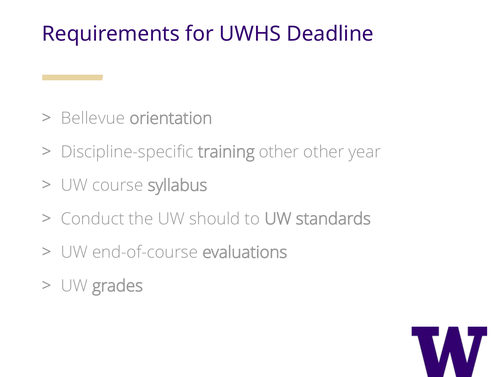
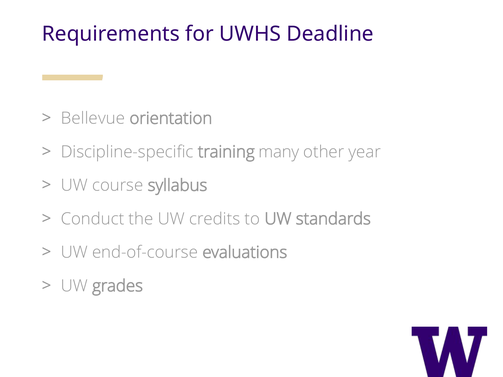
training other: other -> many (279, 152)
should: should -> credits (215, 219)
